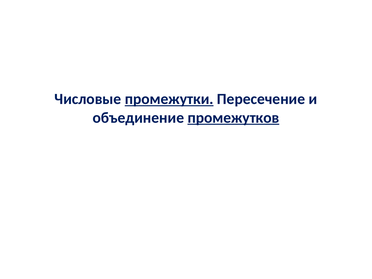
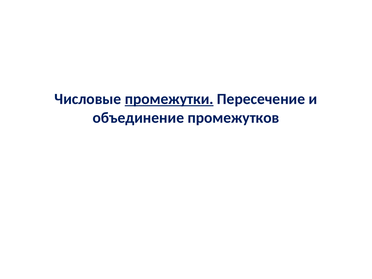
промежутков underline: present -> none (233, 118)
